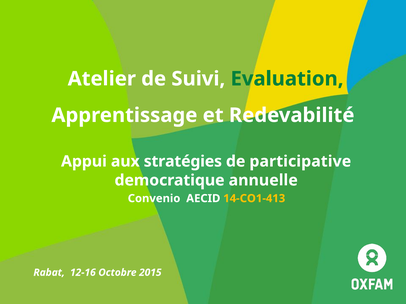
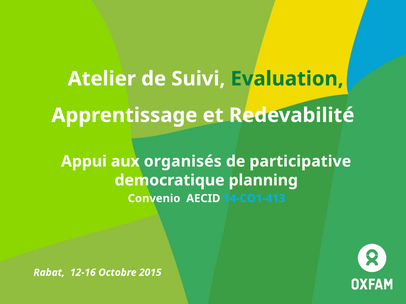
stratégies: stratégies -> organisés (183, 162)
annuelle: annuelle -> planning (263, 181)
14-CO1-413 colour: yellow -> light blue (254, 199)
